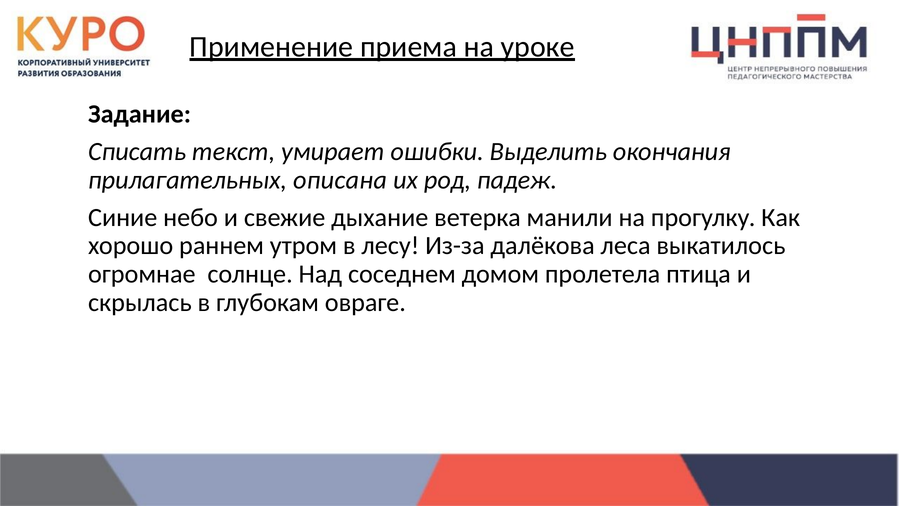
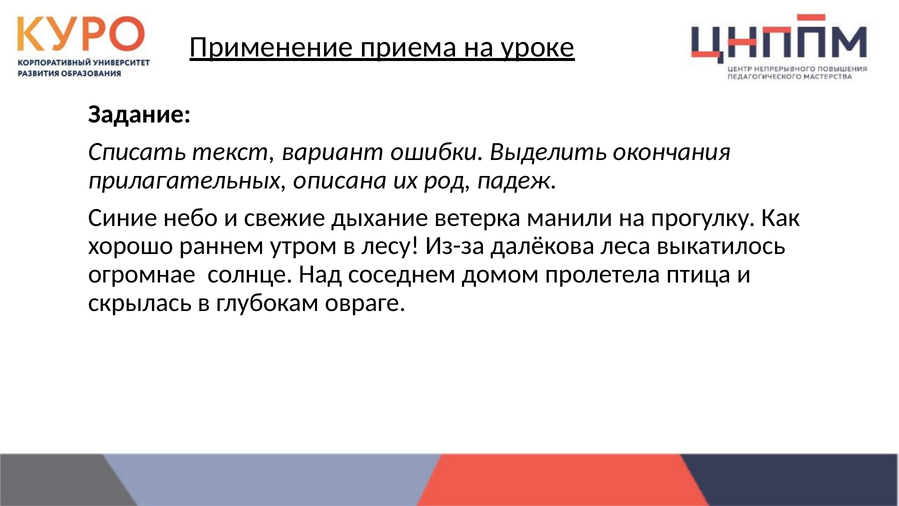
умирает: умирает -> вариант (333, 151)
